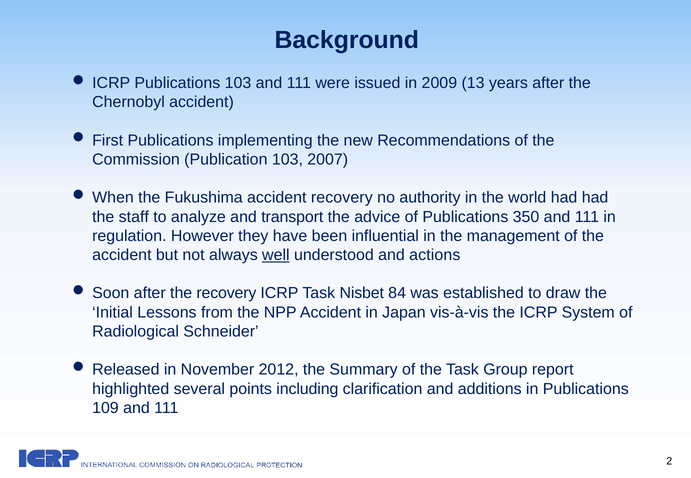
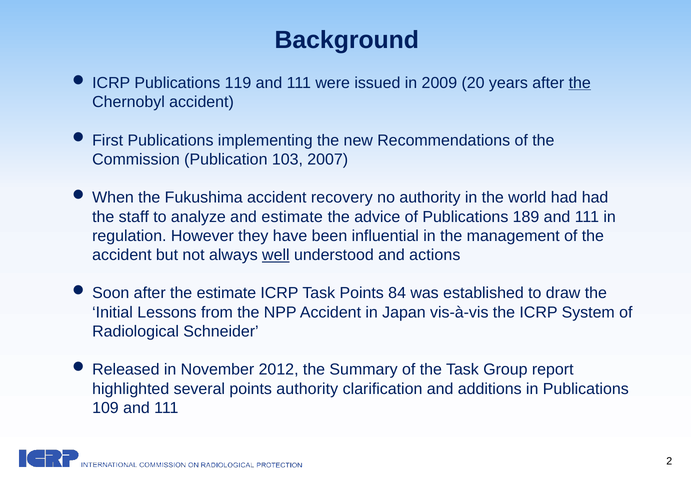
Publications 103: 103 -> 119 (238, 83)
13: 13 -> 20 (473, 83)
the underline: none -> present (580, 83)
and transport: transport -> estimate (292, 217)
350: 350 -> 189 (526, 217)
the recovery: recovery -> estimate (226, 293)
Task Nisbet: Nisbet -> Points (362, 293)
points including: including -> authority (307, 389)
